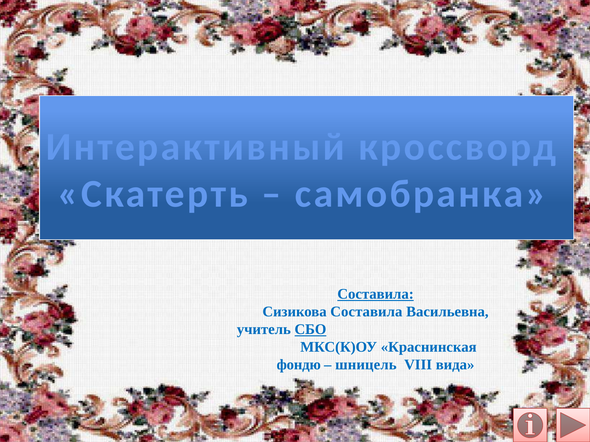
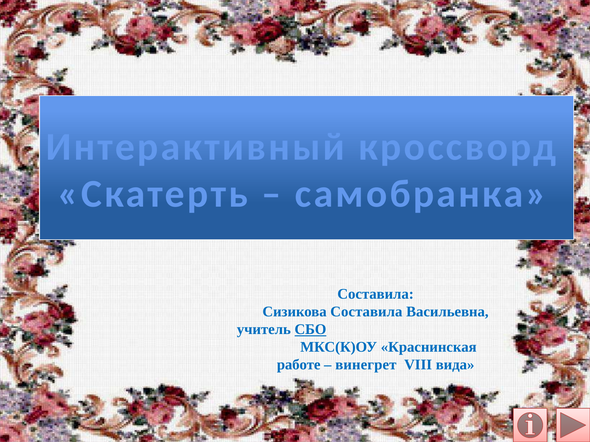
Составила underline: present -> none (376, 294)
фондю: фондю -> работе (299, 365)
шницель: шницель -> винегрет (366, 365)
